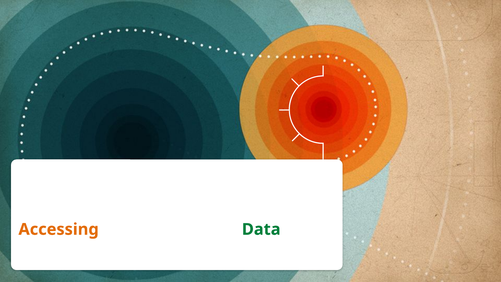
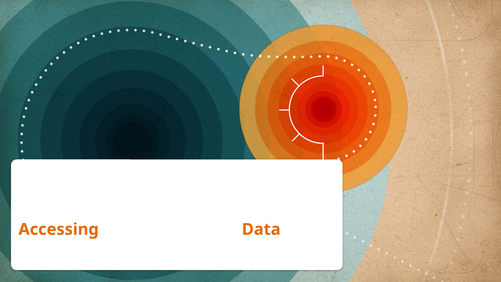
Data colour: green -> orange (261, 229)
